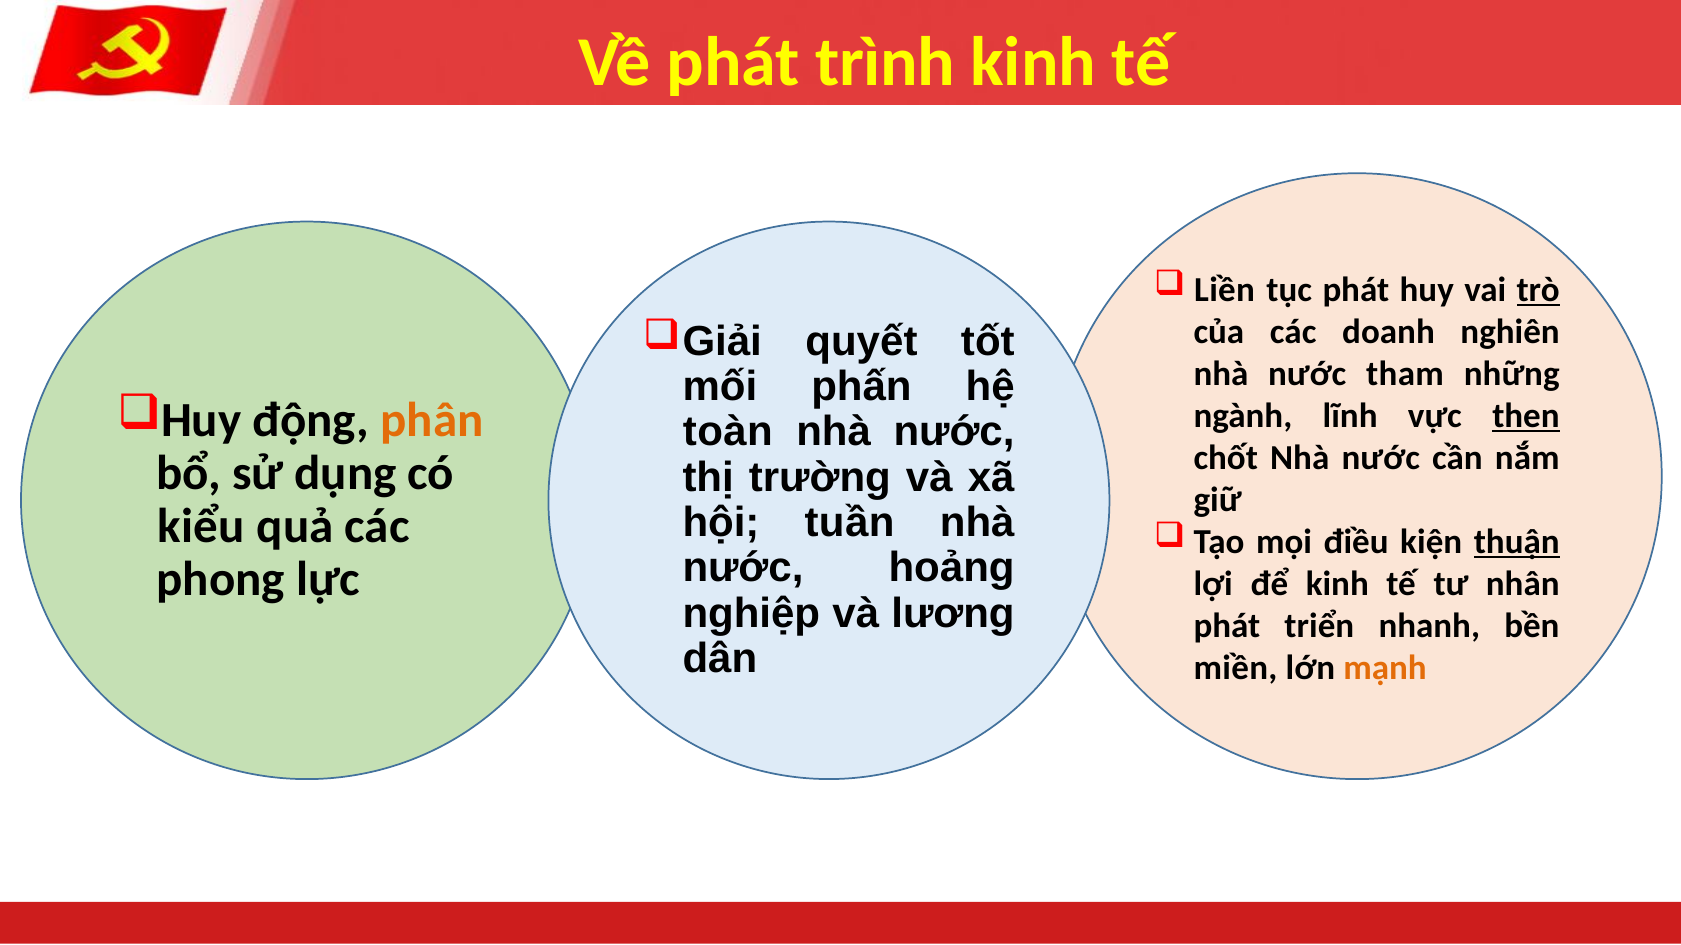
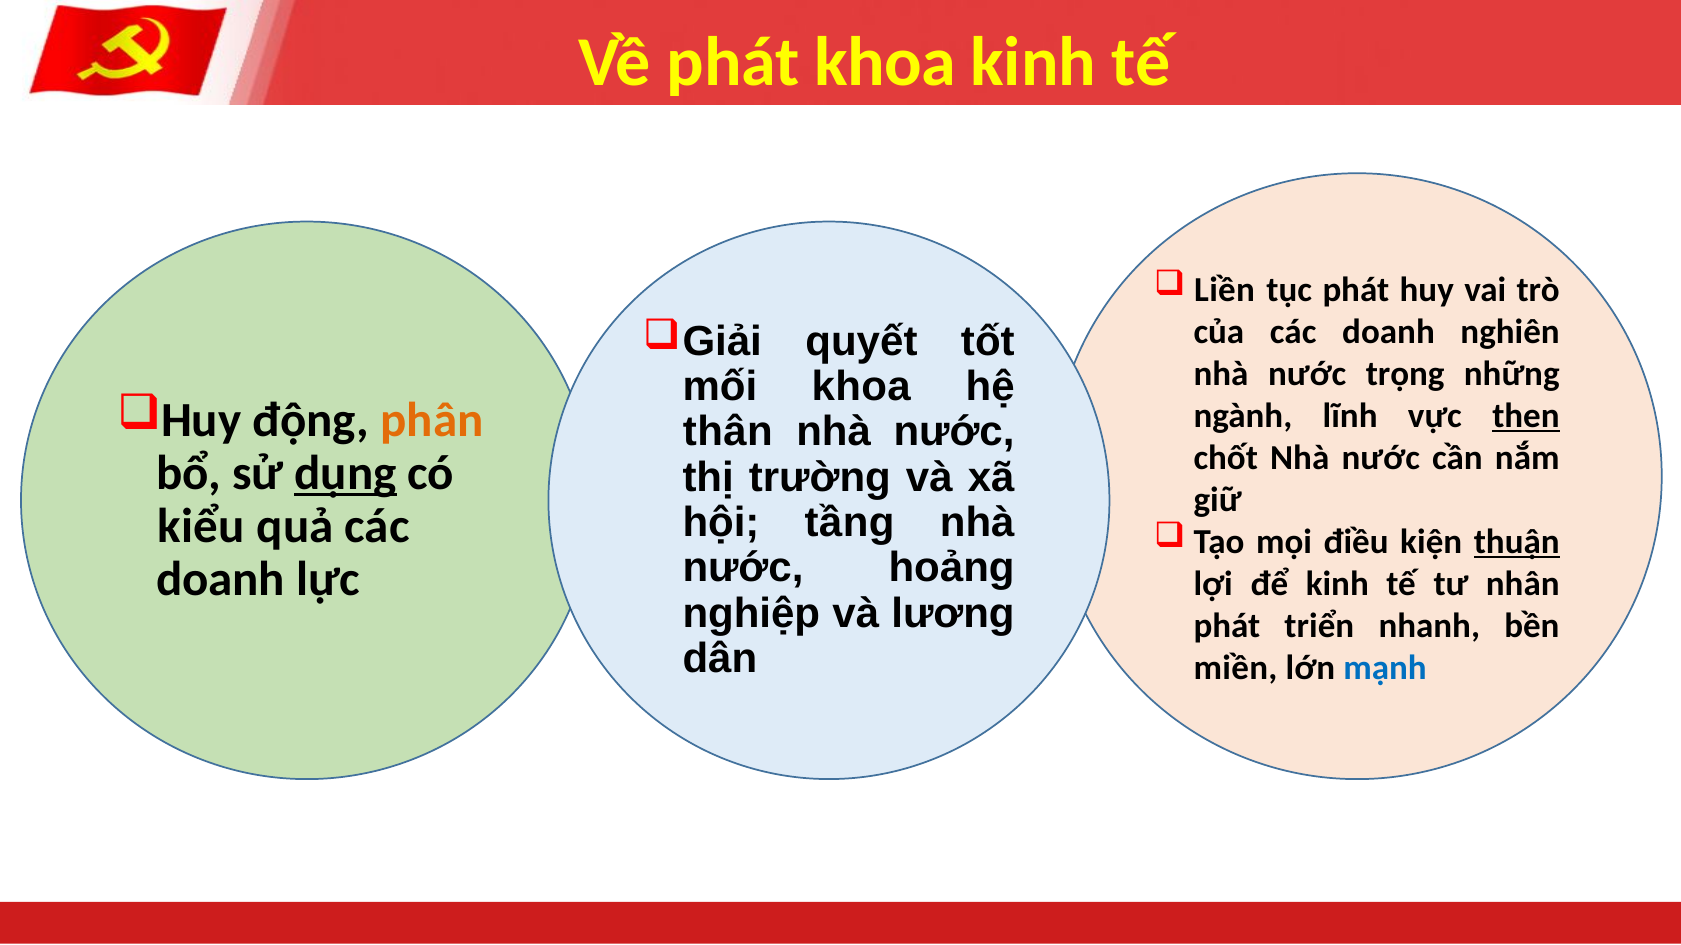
phát trình: trình -> khoa (885, 62)
trò underline: present -> none (1538, 290)
tham: tham -> trọng (1405, 374)
mối phấn: phấn -> khoa (861, 387)
toàn: toàn -> thân (728, 432)
dụng underline: none -> present (346, 474)
tuần: tuần -> tầng (850, 523)
phong: phong -> doanh (221, 580)
mạnh colour: orange -> blue (1385, 668)
